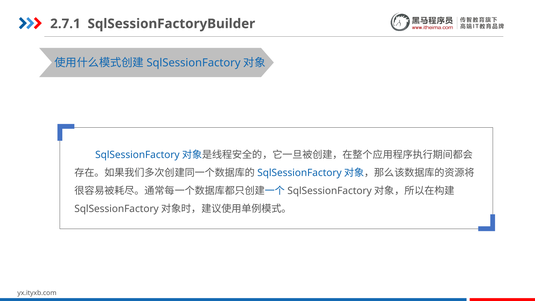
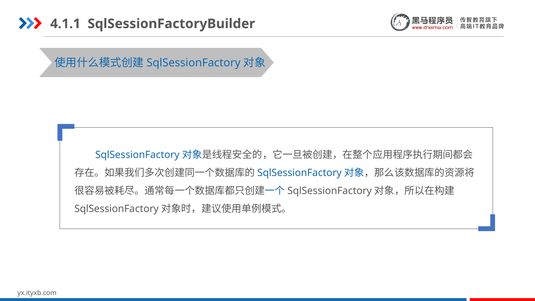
2.7.1: 2.7.1 -> 4.1.1 (65, 24)
